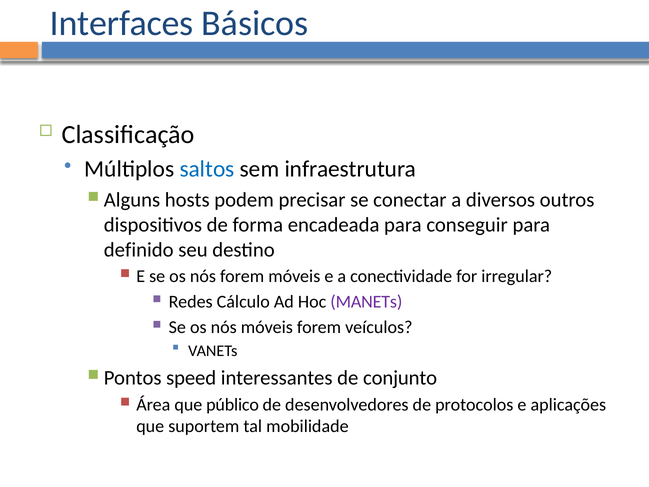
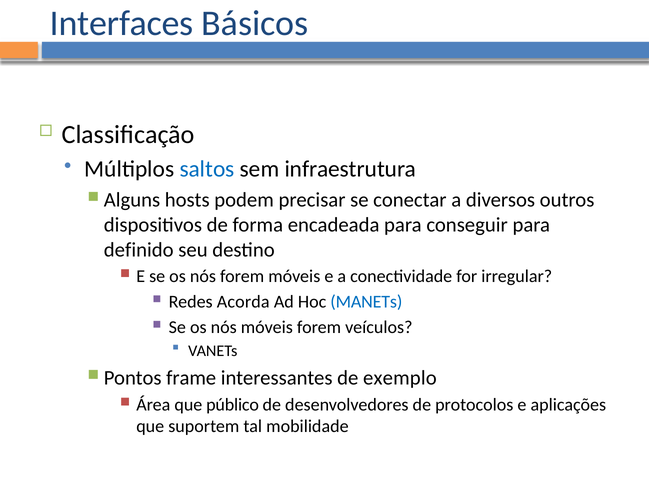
Cálculo: Cálculo -> Acorda (243, 302)
MANETs colour: purple -> blue (366, 302)
speed: speed -> frame (191, 378)
conjunto: conjunto -> exemplo (400, 378)
